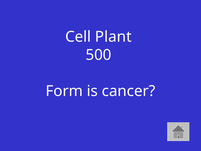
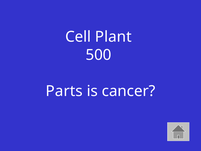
Form: Form -> Parts (64, 91)
